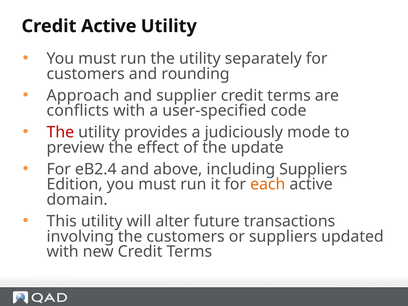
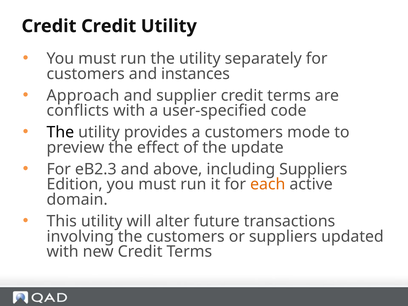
Credit Active: Active -> Credit (109, 26)
rounding: rounding -> instances (195, 74)
The colour: red -> black (60, 132)
a judiciously: judiciously -> customers (244, 132)
eB2.4: eB2.4 -> eB2.3 (96, 169)
